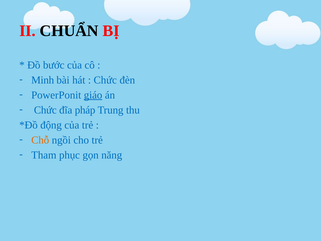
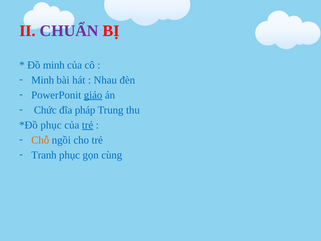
CHUẨN colour: black -> purple (69, 31)
Đồ bước: bước -> minh (54, 65)
Chức: Chức -> Nhau (105, 80)
động: động -> phục (51, 125)
trẻ underline: none -> present (88, 125)
Tham: Tham -> Tranh (44, 155)
năng: năng -> cùng (112, 155)
